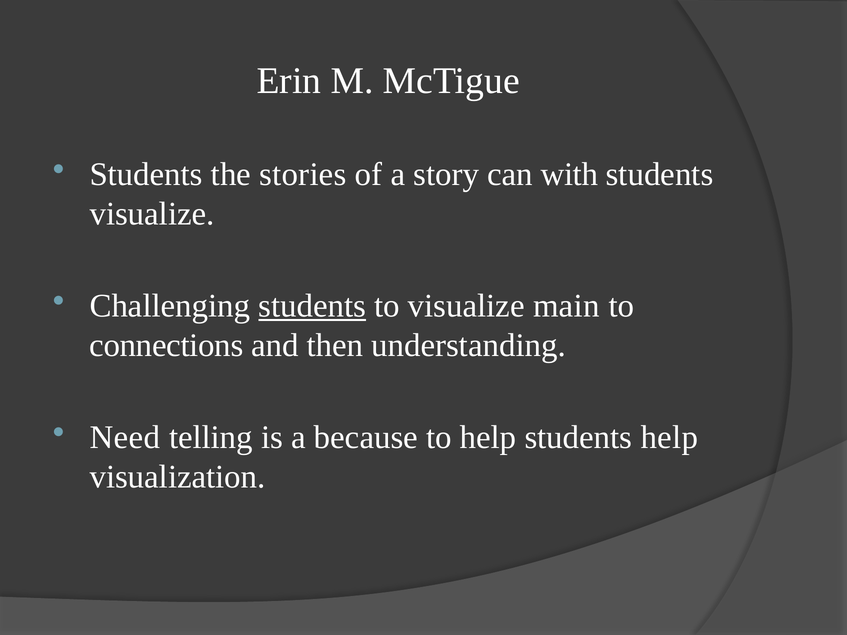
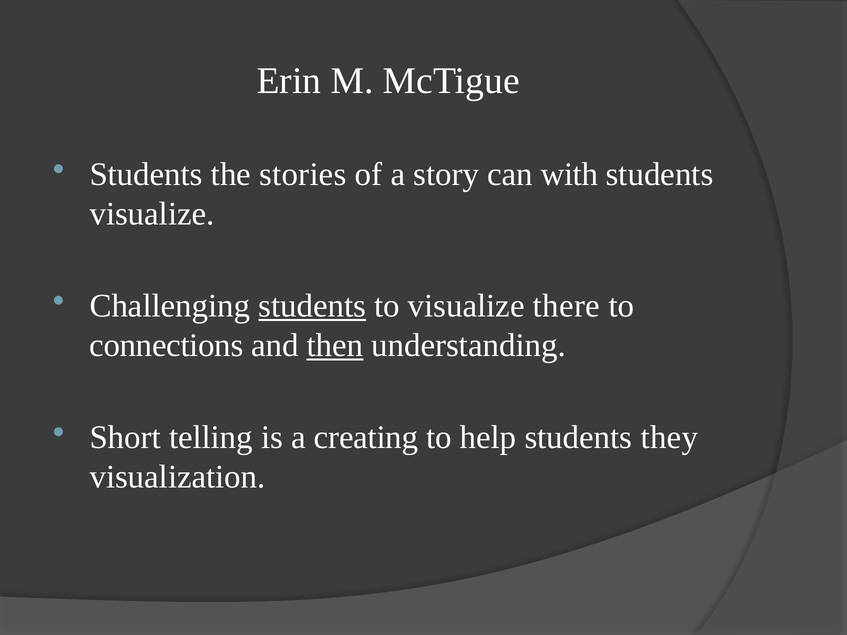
main: main -> there (566, 306)
then underline: none -> present (335, 345)
Need: Need -> Short (125, 438)
because: because -> creating (366, 438)
students help: help -> they (669, 438)
